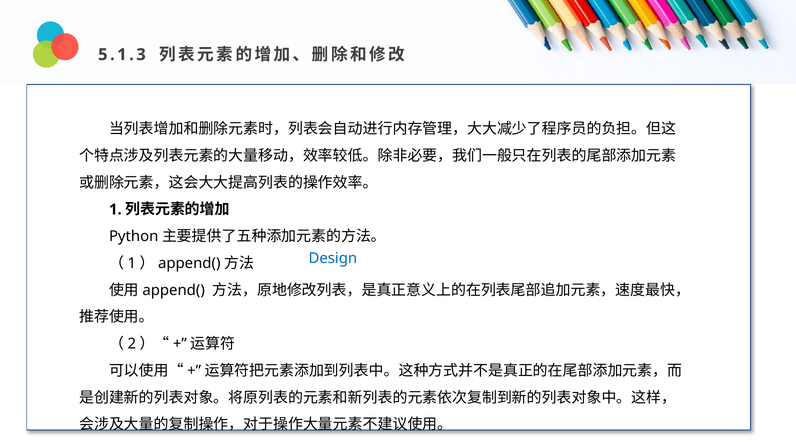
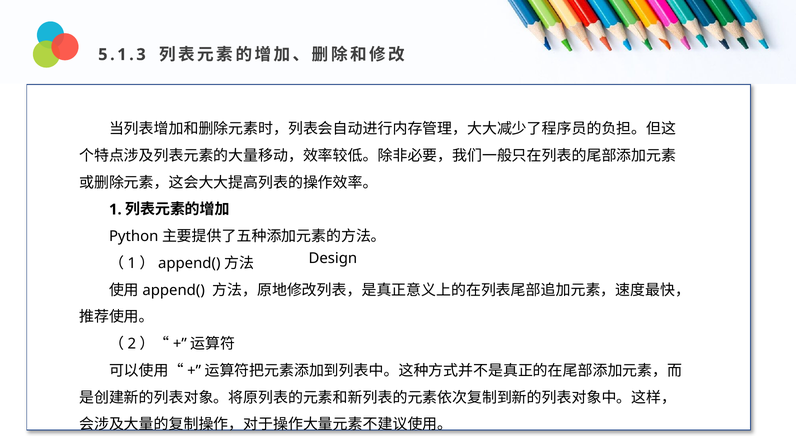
Design colour: blue -> black (333, 258)
